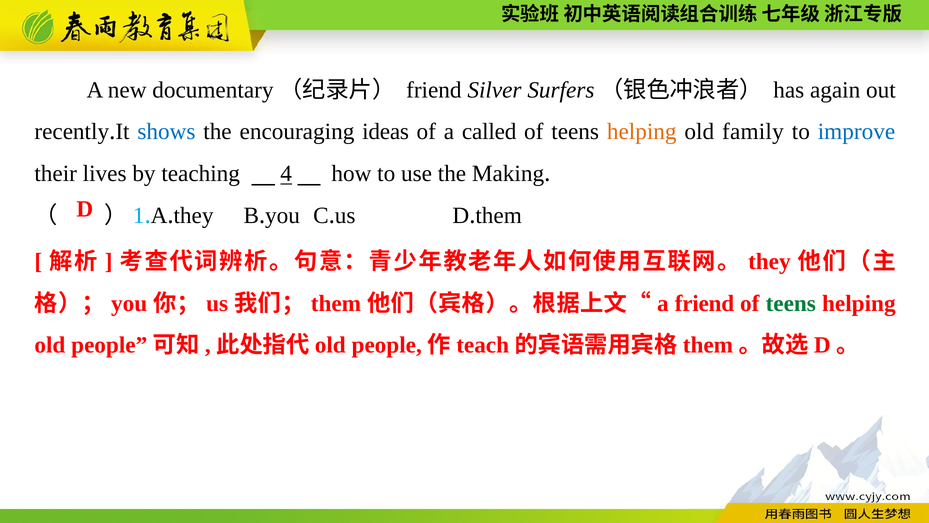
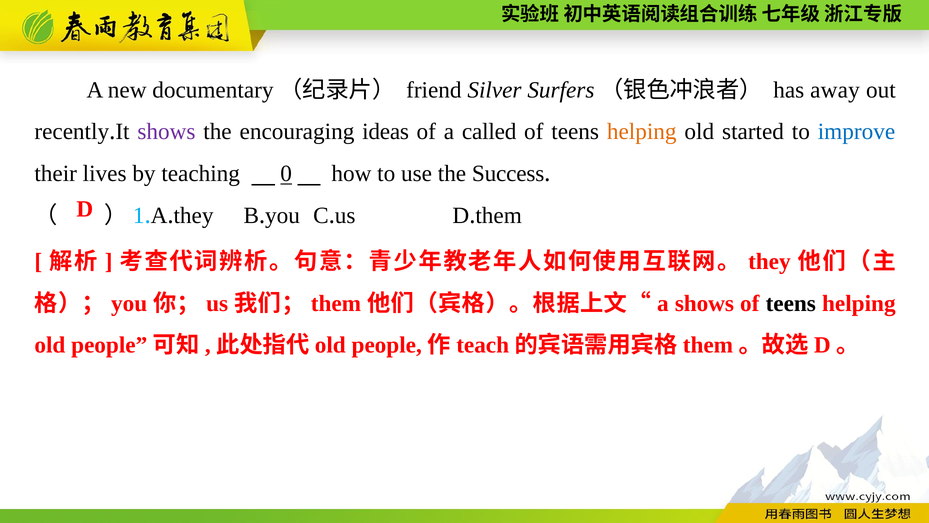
again: again -> away (835, 90)
shows colour: blue -> purple (166, 132)
family: family -> started (753, 132)
4: 4 -> 0 (286, 173)
Making: Making -> Success (508, 173)
a friend: friend -> shows (704, 303)
teens colour: green -> black (791, 303)
